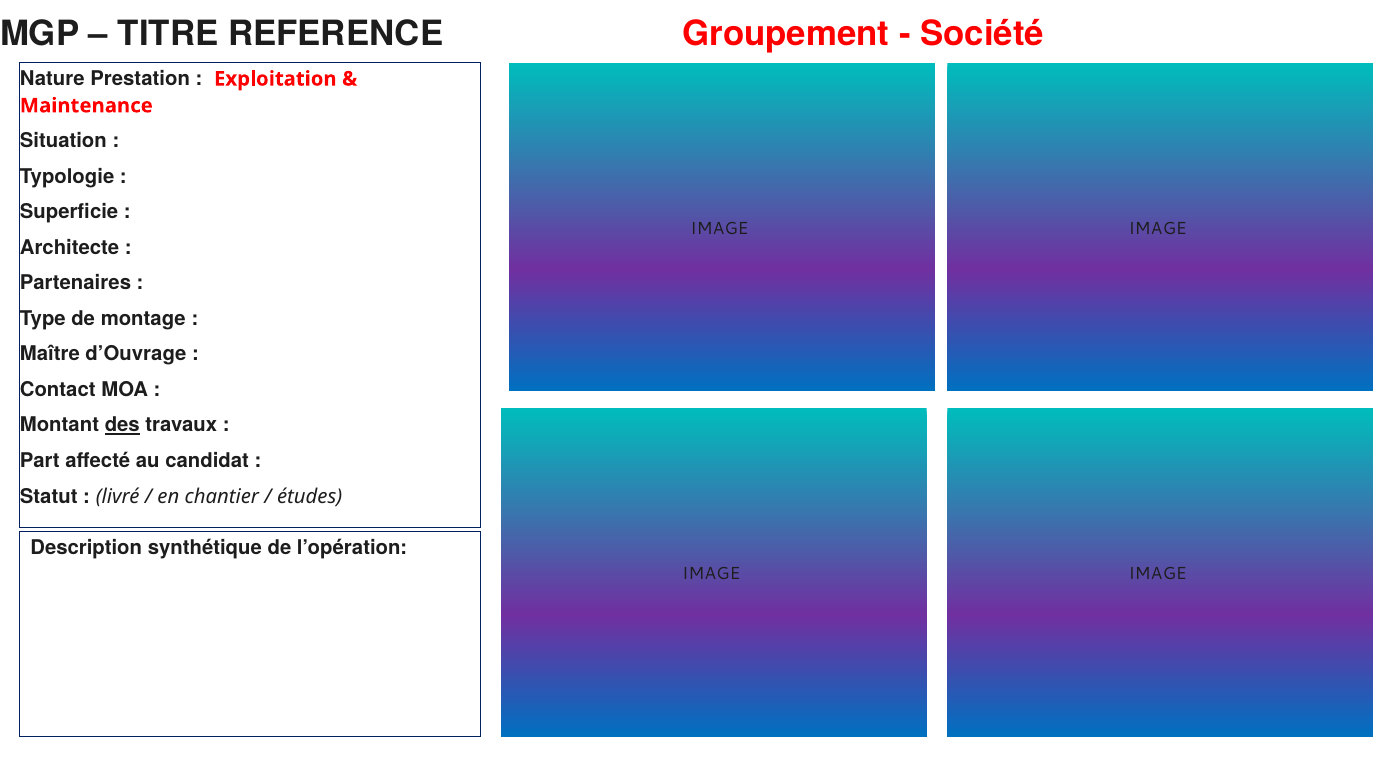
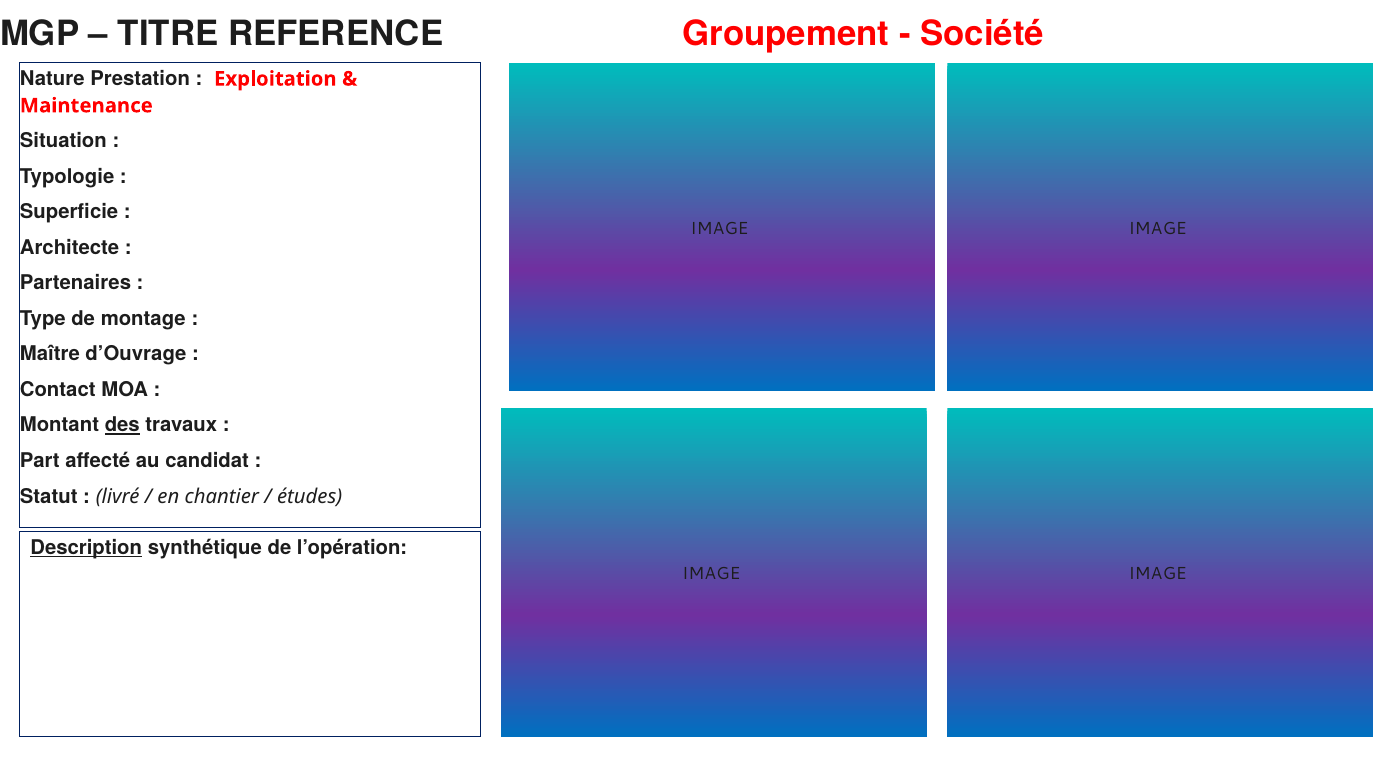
Description underline: none -> present (86, 548)
